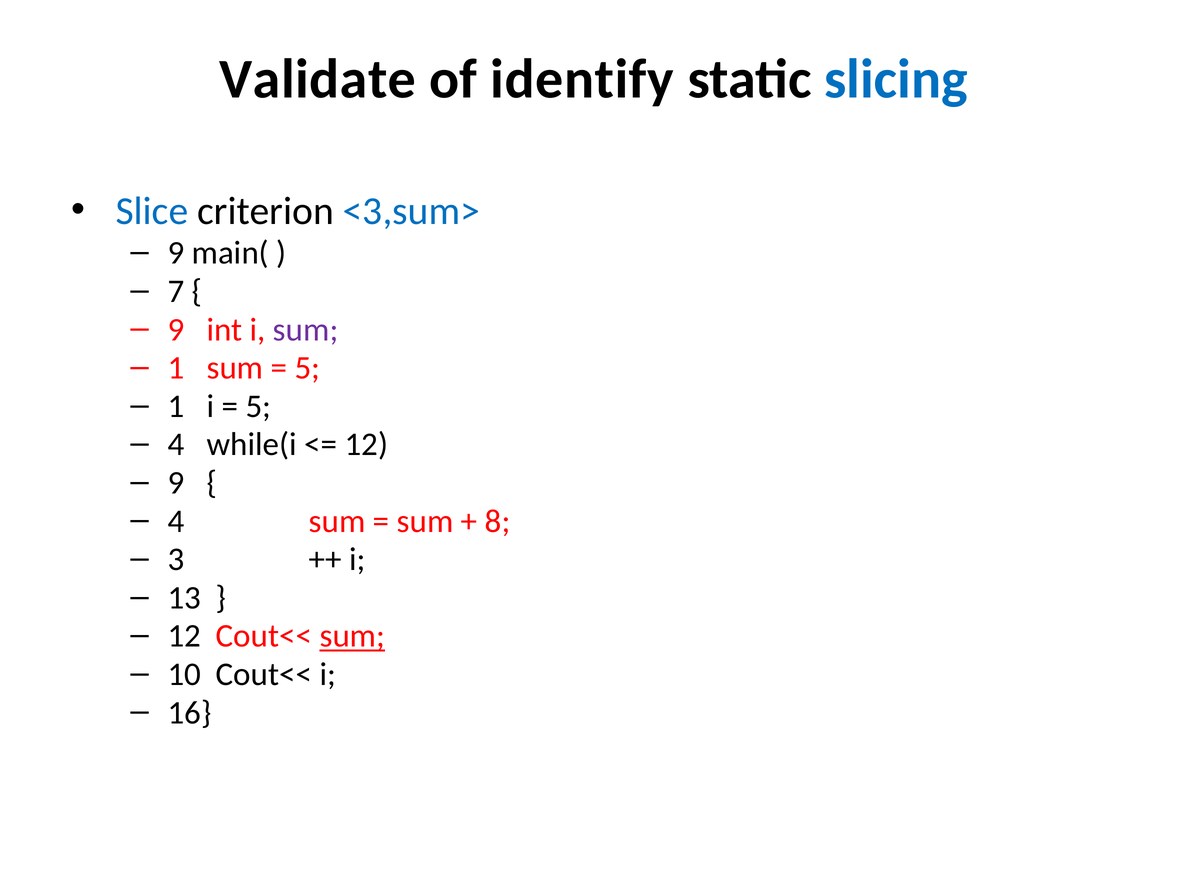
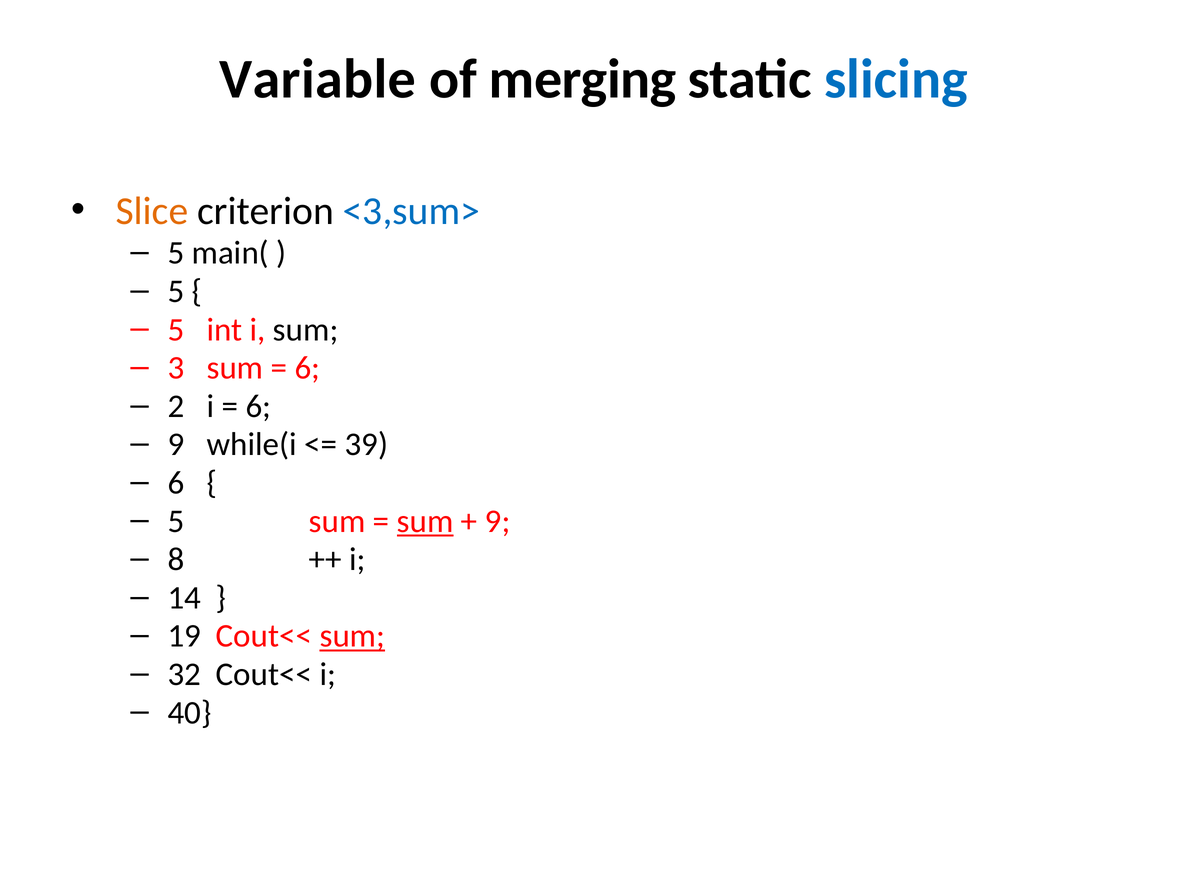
Validate: Validate -> Variable (318, 79)
identify: identify -> merging (583, 79)
Slice colour: blue -> orange (152, 211)
9: 9 -> 5 (176, 253)
7: 7 -> 5 (176, 291)
9: 9 -> 5 (176, 330)
sum colour: purple -> black (306, 330)
1: 1 -> 3 (176, 368)
5: 5 -> 6 (308, 368)
1: 1 -> 2 (176, 406)
5: 5 -> 6 (258, 406)
4: 4 -> 9 (176, 445)
12: 12 -> 39 (366, 445)
9: 9 -> 6 (176, 483)
4: 4 -> 5 (176, 521)
sum underline: none -> present (425, 521)
8: 8 -> 9 (498, 521)
3: 3 -> 8 (176, 559)
13: 13 -> 14 (184, 598)
12: 12 -> 19 (184, 636)
10: 10 -> 32 (184, 674)
16: 16 -> 40 (189, 713)
